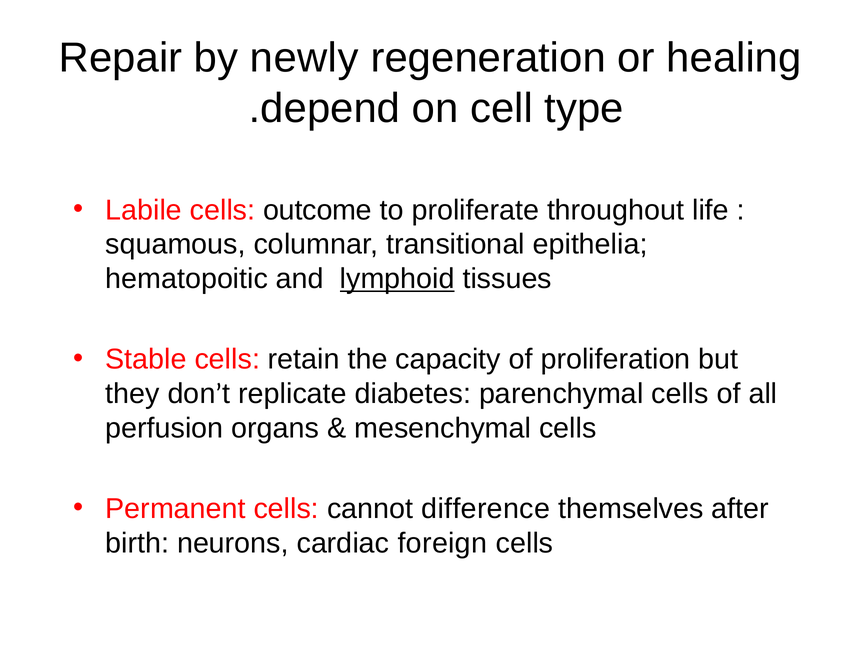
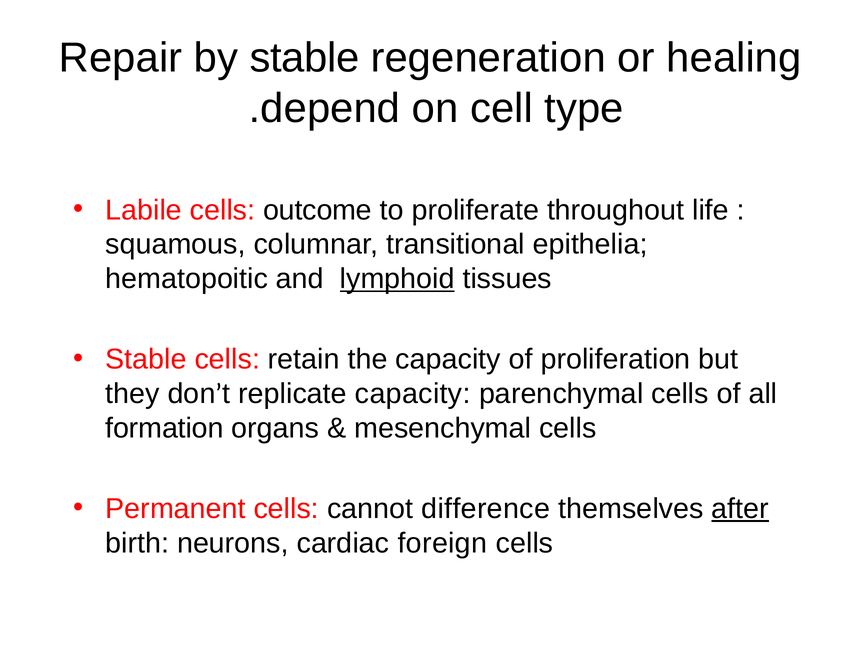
by newly: newly -> stable (305, 58)
replicate diabetes: diabetes -> capacity (413, 394)
perfusion: perfusion -> formation (164, 428)
after underline: none -> present (740, 508)
